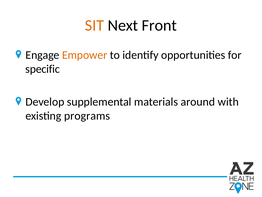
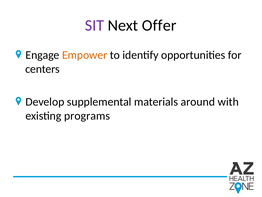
SIT colour: orange -> purple (95, 25)
Front: Front -> Offer (159, 25)
specific: specific -> centers (43, 69)
